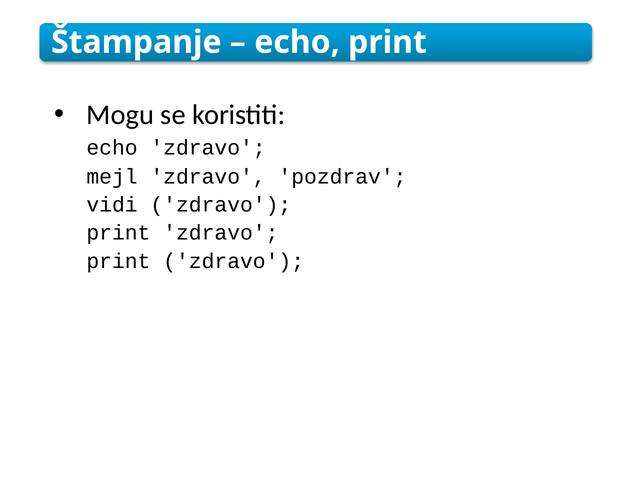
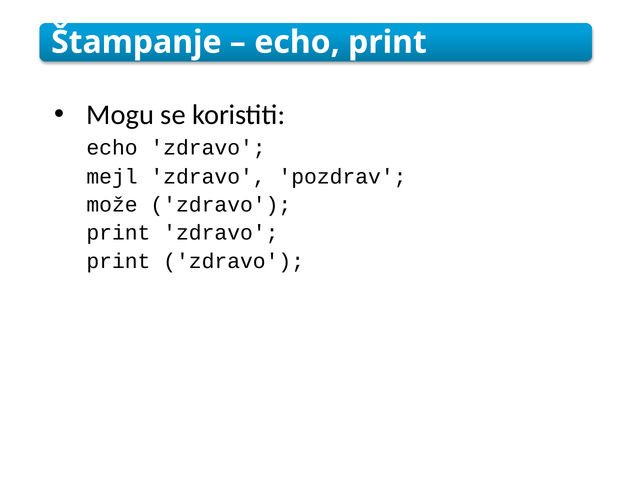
vidi: vidi -> može (112, 205)
